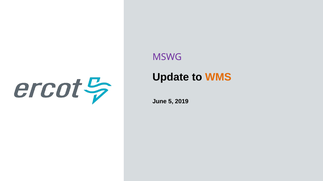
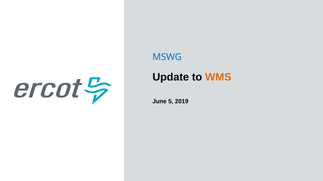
MSWG colour: purple -> blue (167, 57)
